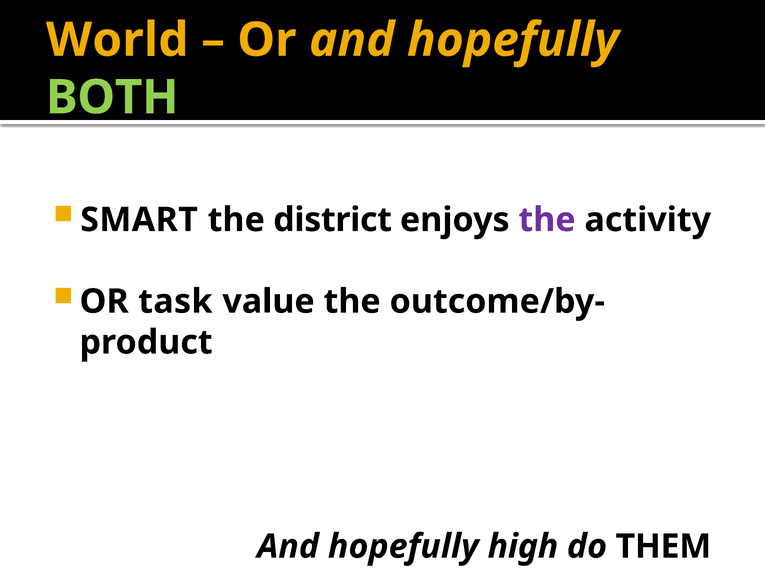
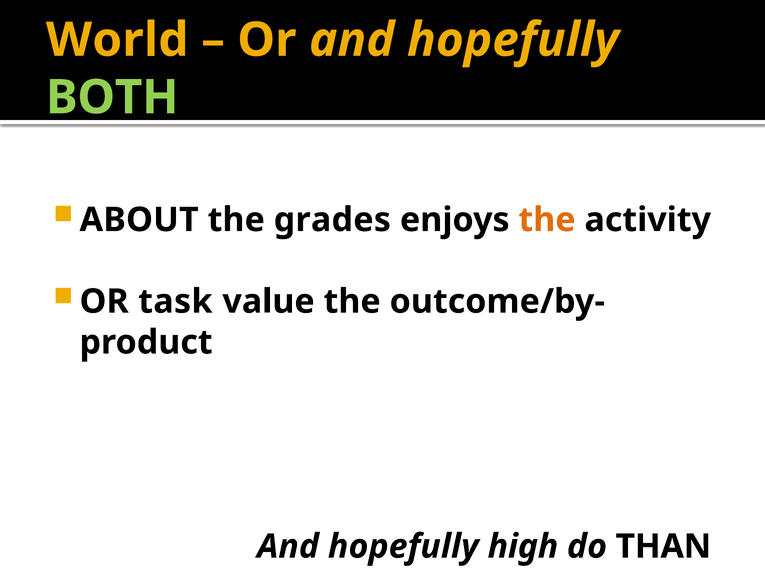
SMART: SMART -> ABOUT (139, 220)
district: district -> grades (332, 220)
the colour: purple -> orange (547, 220)
THEM: THEM -> THAN (663, 546)
